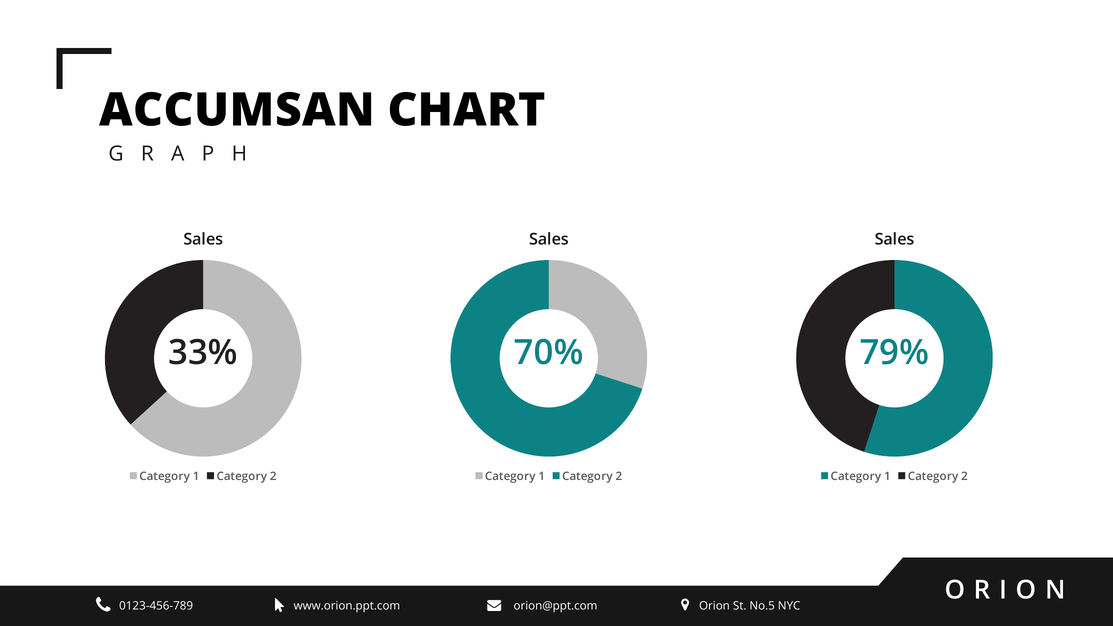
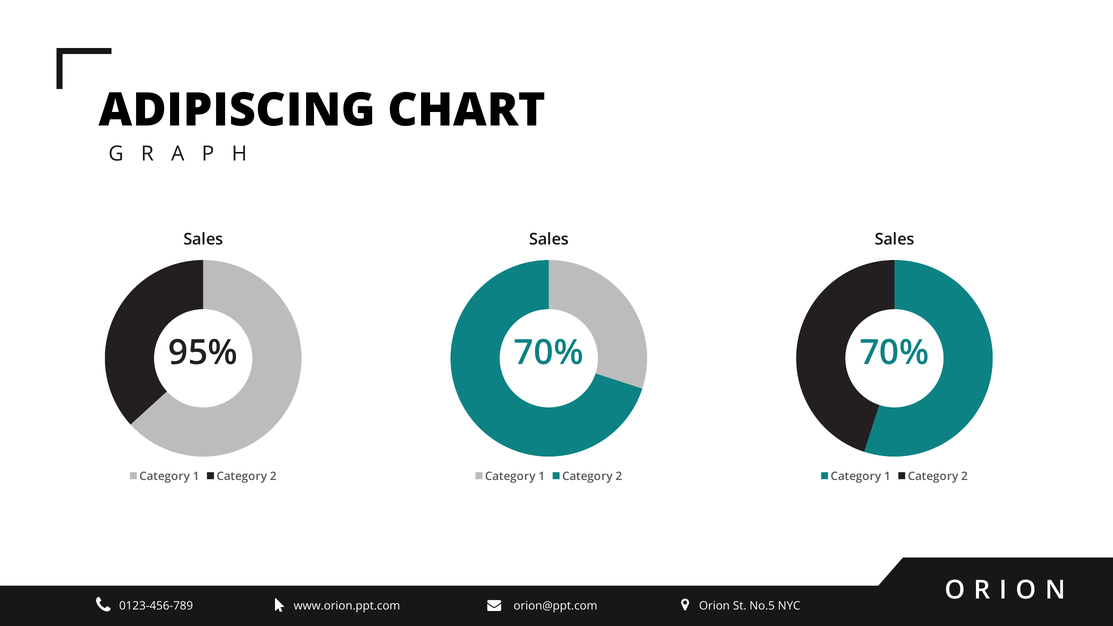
ACCUMSAN: ACCUMSAN -> ADIPISCING (237, 111)
33%: 33% -> 95% (203, 353)
70% 79%: 79% -> 70% (894, 353)
